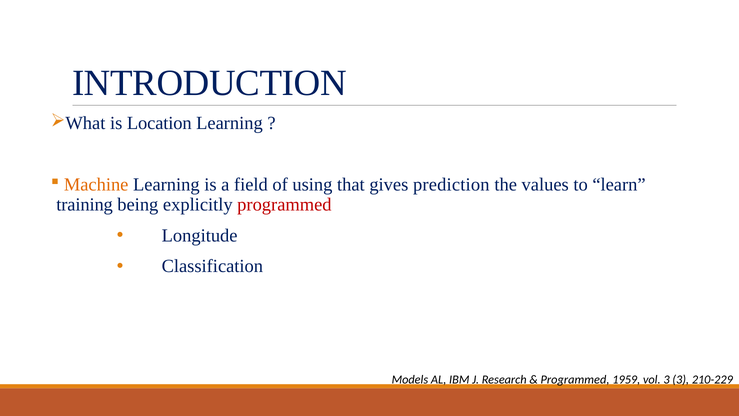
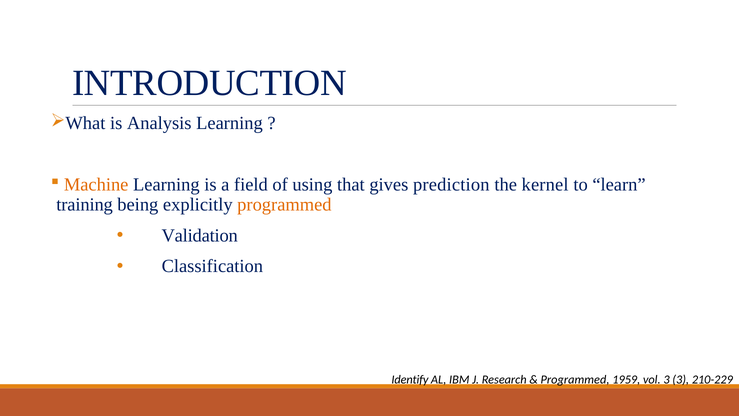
Location: Location -> Analysis (159, 123)
values: values -> kernel (545, 185)
programmed colour: red -> orange (284, 205)
Longitude: Longitude -> Validation (200, 235)
Models: Models -> Identify (410, 379)
